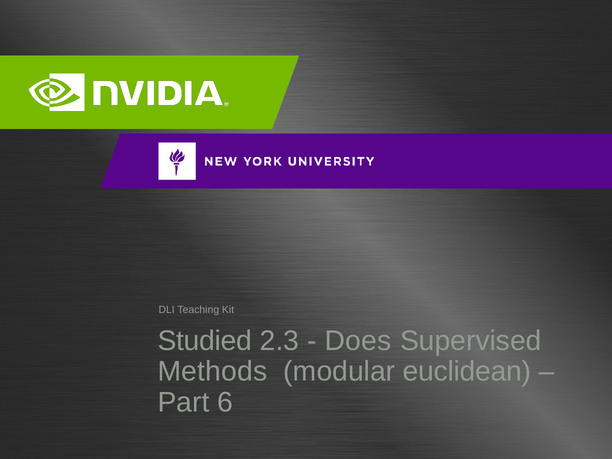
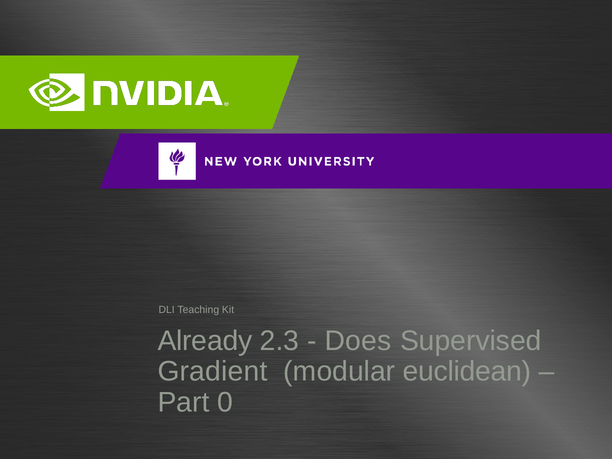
Studied: Studied -> Already (205, 341)
Methods: Methods -> Gradient (213, 372)
6: 6 -> 0 (225, 402)
